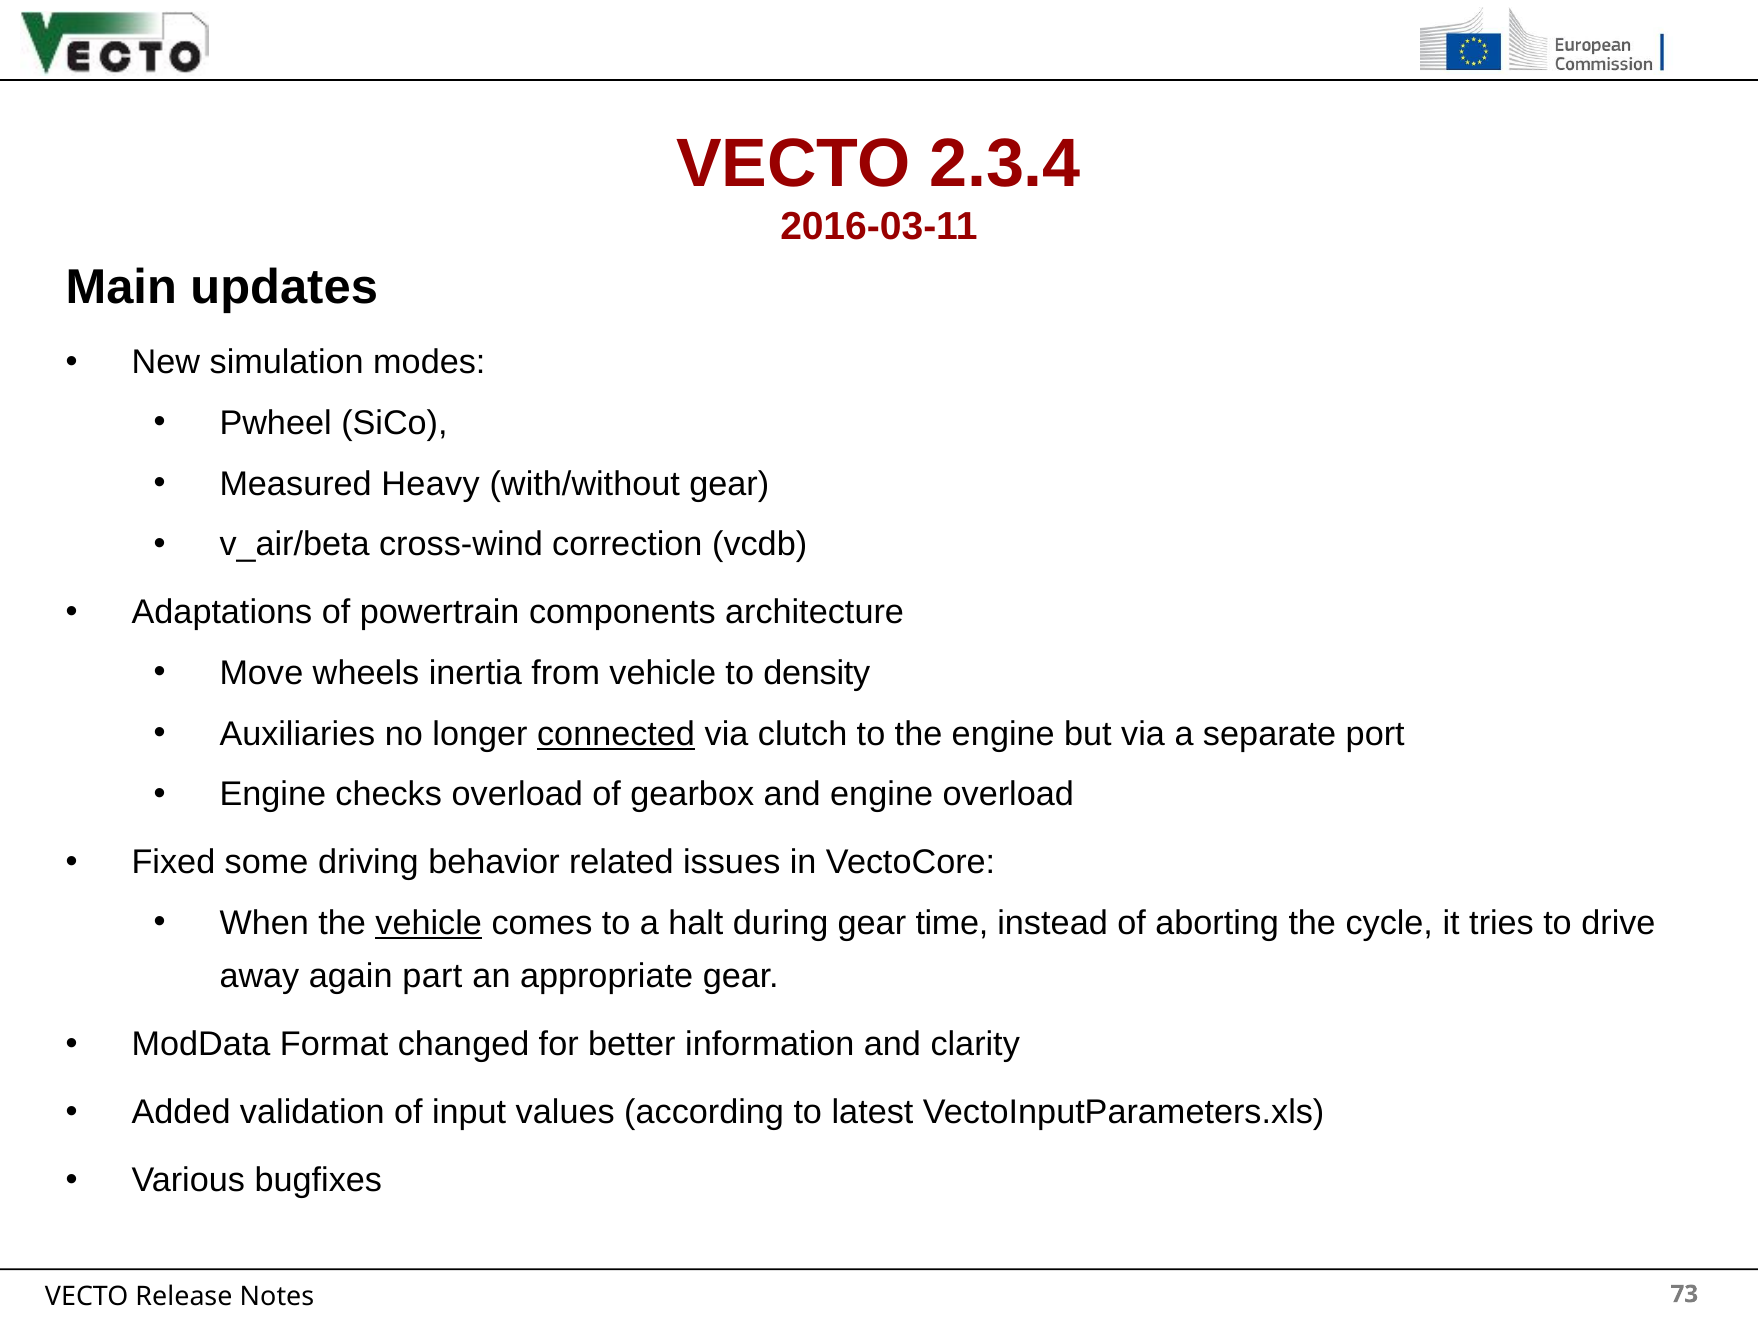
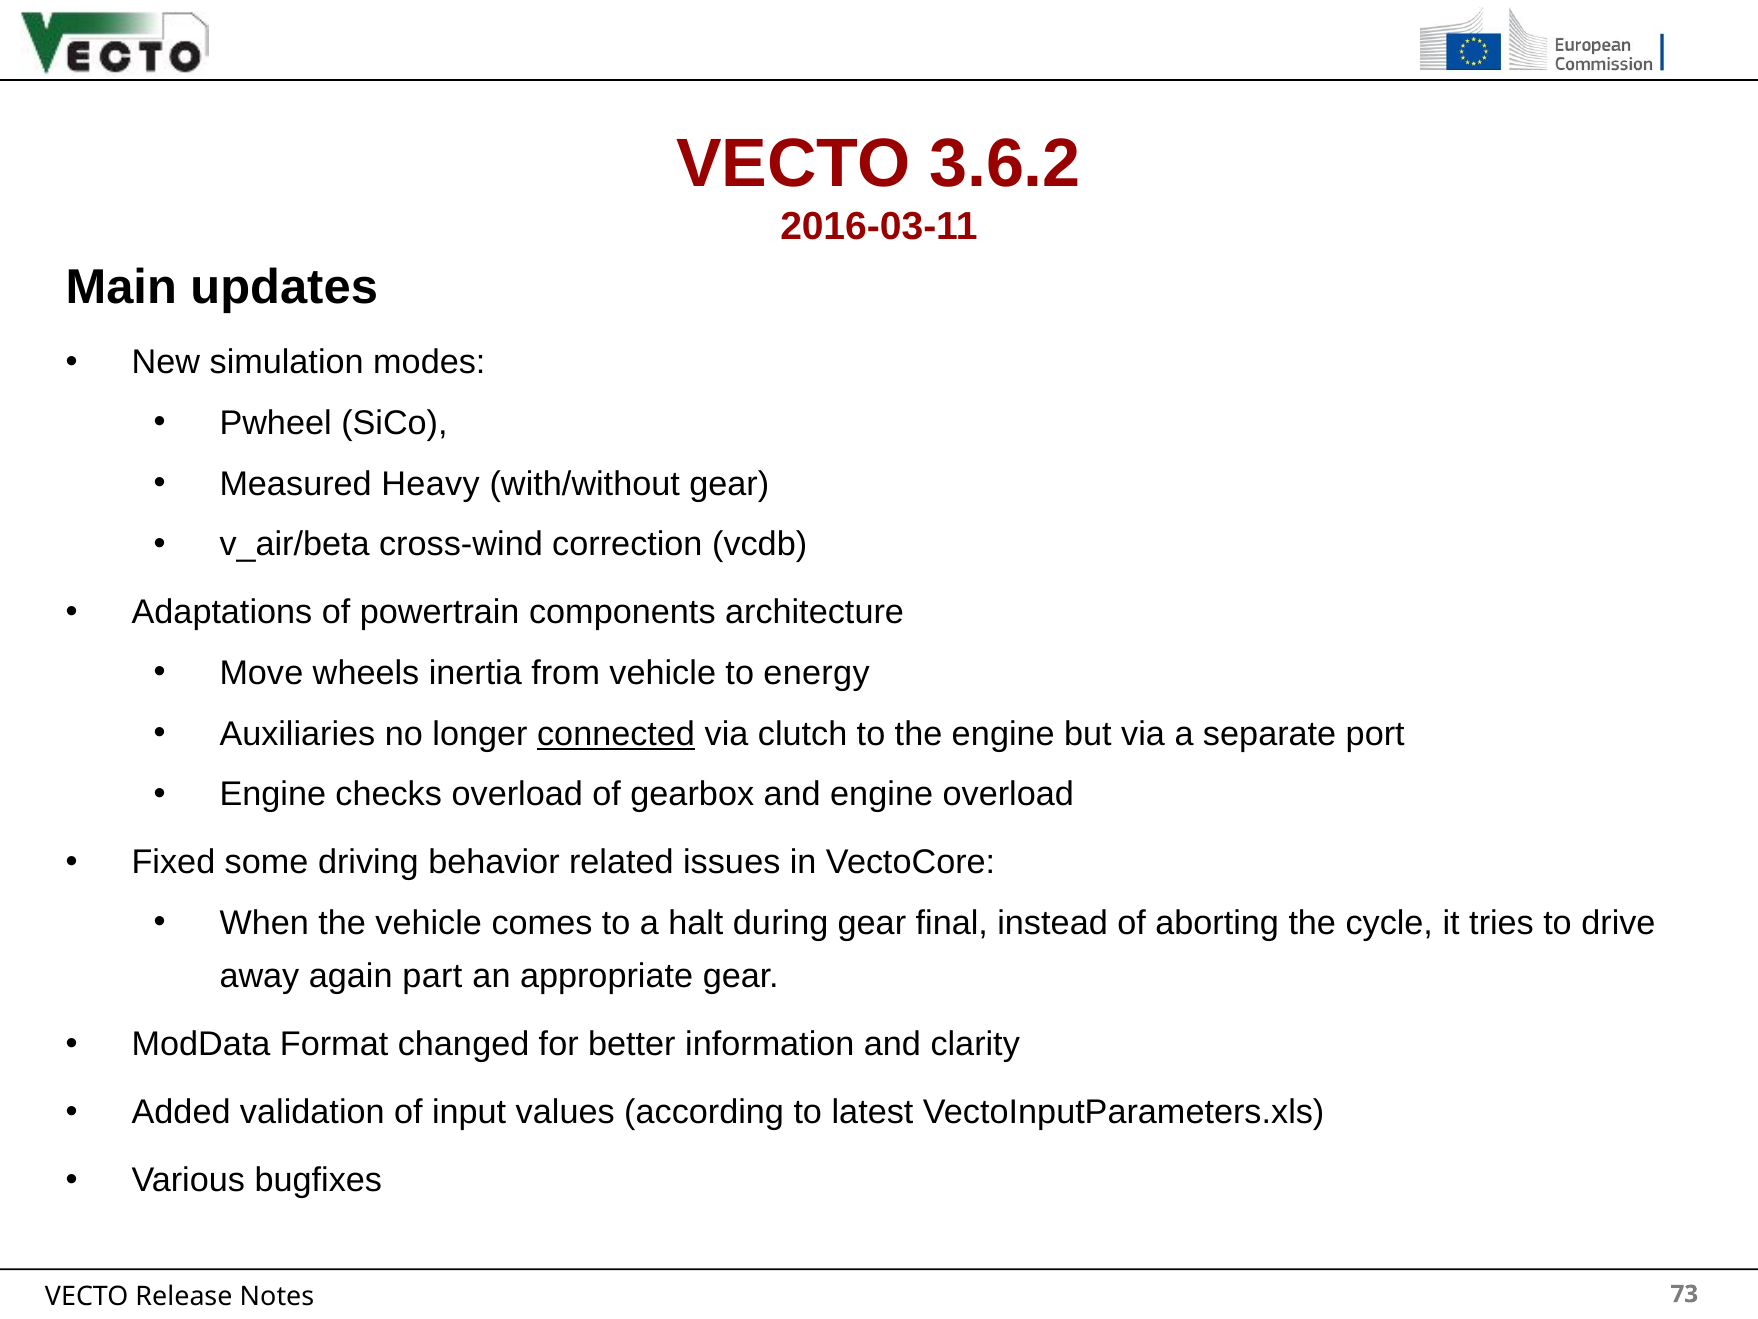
2.3.4: 2.3.4 -> 3.6.2 (1005, 164)
density: density -> energy (817, 673)
vehicle underline: present -> none (429, 923)
time: time -> final (952, 923)
